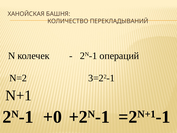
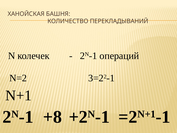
+0: +0 -> +8 (52, 117)
